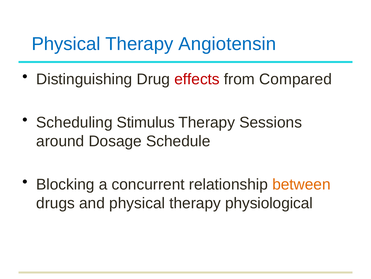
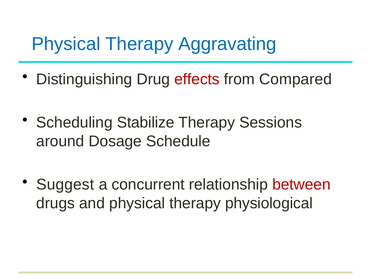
Angiotensin: Angiotensin -> Aggravating (227, 44)
Stimulus: Stimulus -> Stabilize (146, 122)
Blocking: Blocking -> Suggest (65, 184)
between colour: orange -> red (301, 184)
